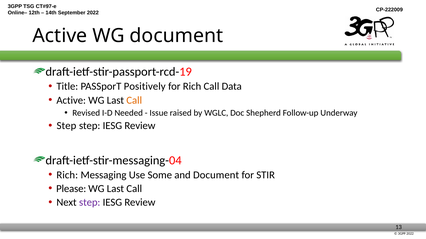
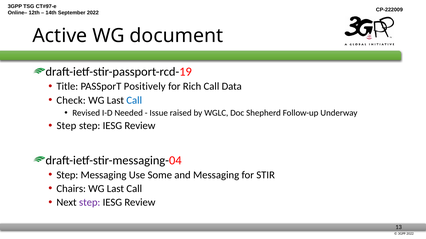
Active: Active -> Check (71, 100)
Call colour: orange -> blue (134, 100)
Rich: Rich -> Step (67, 175)
and Document: Document -> Messaging (216, 175)
Please: Please -> Chairs (71, 189)
